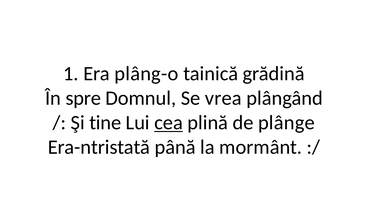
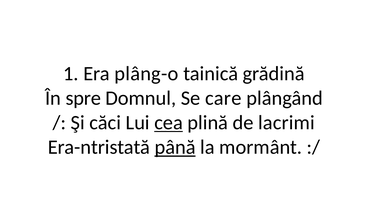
vrea: vrea -> care (223, 98)
tine: tine -> căci (105, 123)
plânge: plânge -> lacrimi (286, 123)
până underline: none -> present (175, 147)
